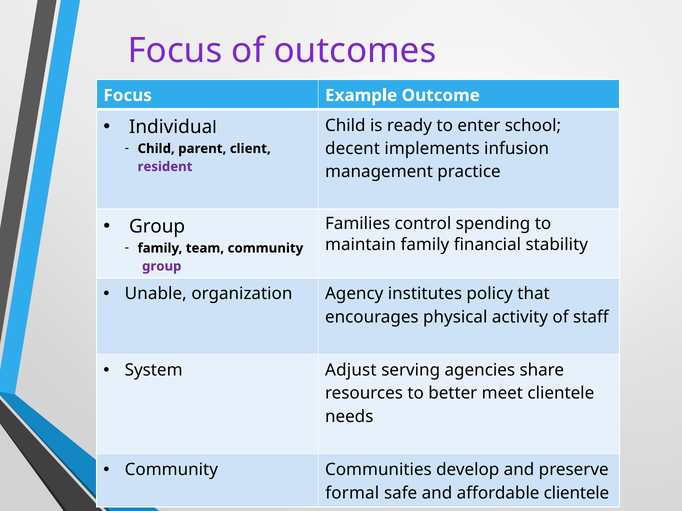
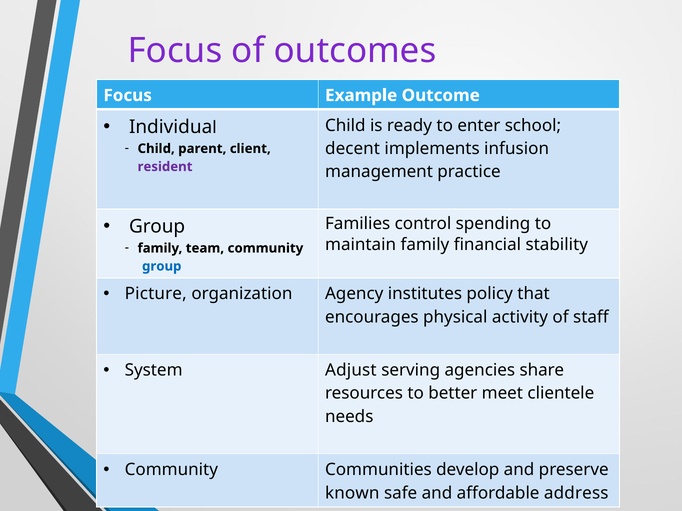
group colour: purple -> blue (162, 266)
Unable: Unable -> Picture (156, 294)
formal: formal -> known (352, 493)
affordable clientele: clientele -> address (576, 493)
